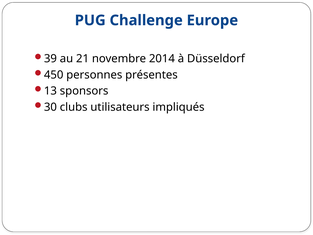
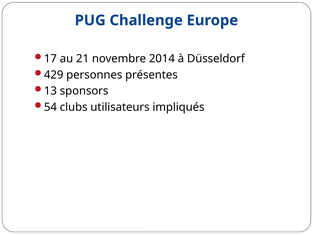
39: 39 -> 17 (50, 59)
450: 450 -> 429 (54, 75)
30: 30 -> 54 (50, 107)
